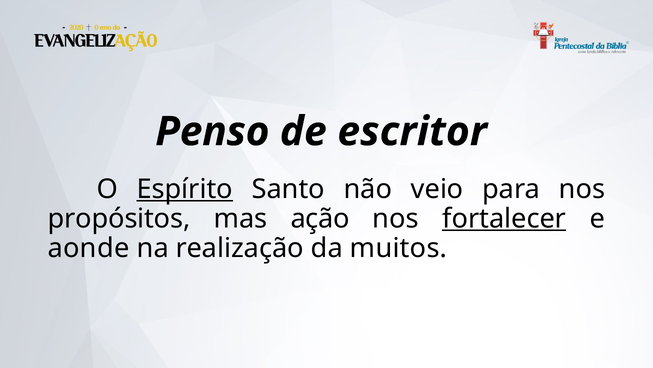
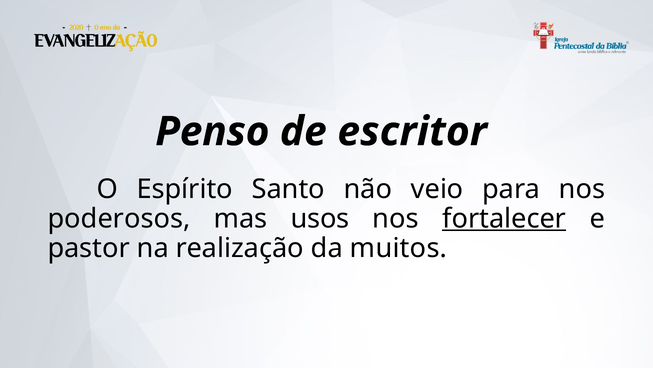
Espírito underline: present -> none (185, 189)
propósitos: propósitos -> poderosos (119, 218)
ação: ação -> usos (320, 218)
aonde: aonde -> pastor (89, 248)
